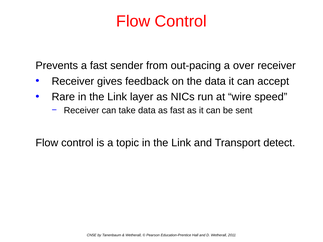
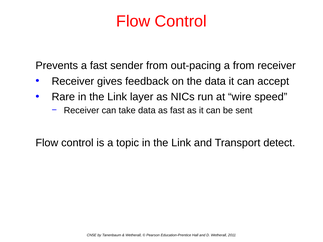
a over: over -> from (244, 66)
